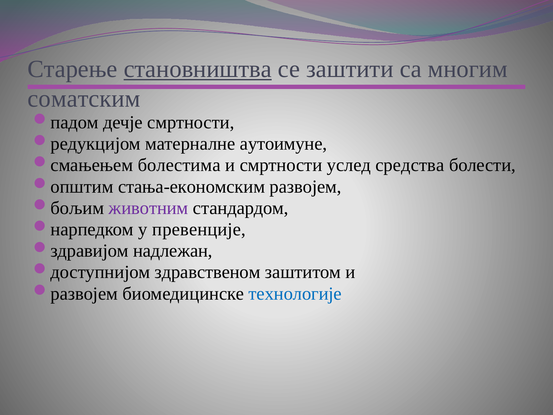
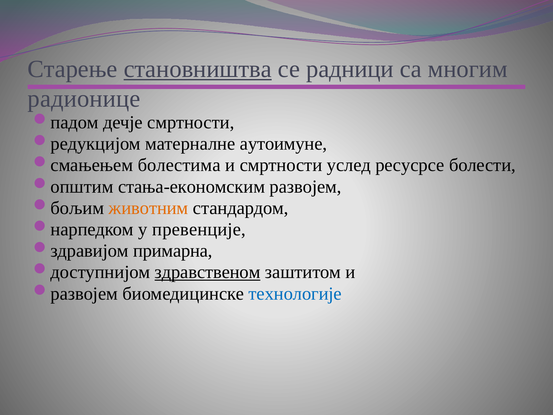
заштити: заштити -> радници (350, 69)
соматским: соматским -> радионице (84, 99)
средства: средства -> ресусрсе (410, 165)
животним colour: purple -> orange (148, 208)
надлежан: надлежан -> примарна (173, 251)
здравственом underline: none -> present (208, 272)
